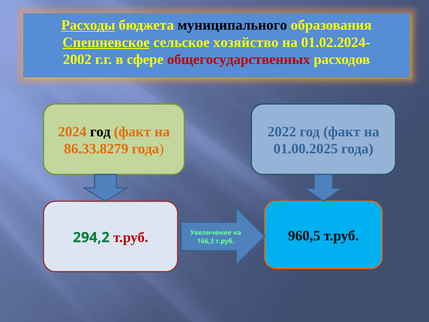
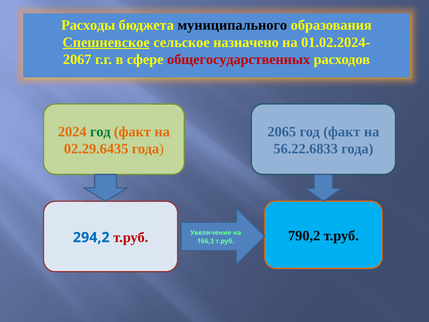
Расходы underline: present -> none (88, 25)
хозяйство: хозяйство -> назначено (246, 42)
2002: 2002 -> 2067 (77, 59)
год colour: black -> green (100, 132)
2022: 2022 -> 2065 (282, 132)
86.33.8279: 86.33.8279 -> 02.29.6435 (96, 149)
01.00.2025: 01.00.2025 -> 56.22.6833 (306, 149)
294,2 colour: green -> blue (91, 237)
960,5: 960,5 -> 790,2 (304, 236)
